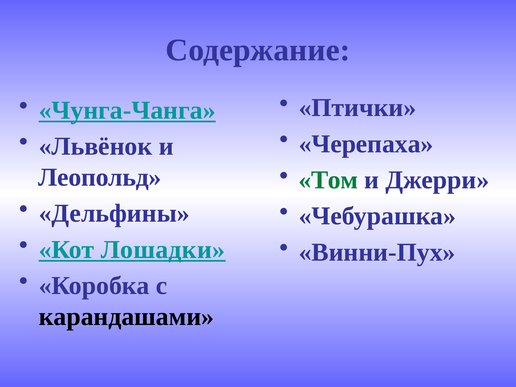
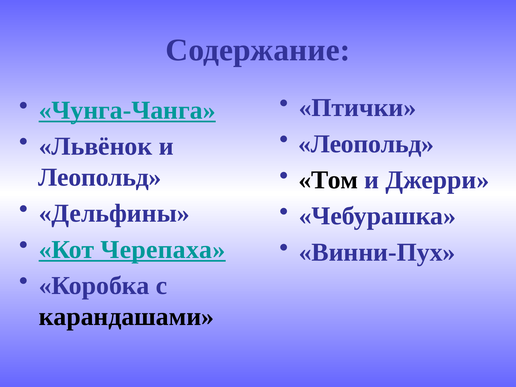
Черепаха: Черепаха -> Леопольд (366, 144)
Том colour: green -> black (328, 180)
Лошадки: Лошадки -> Черепаха (163, 249)
